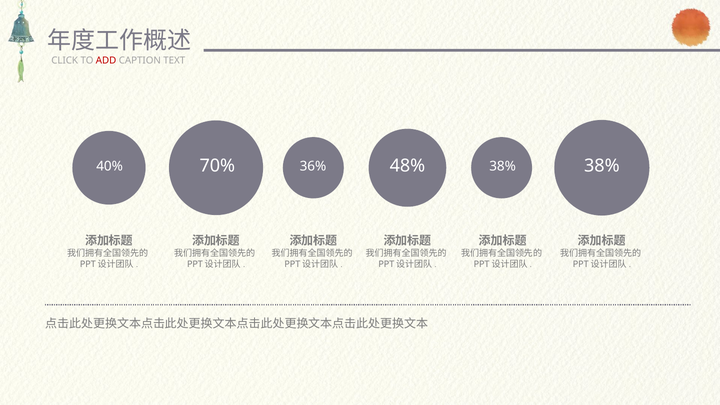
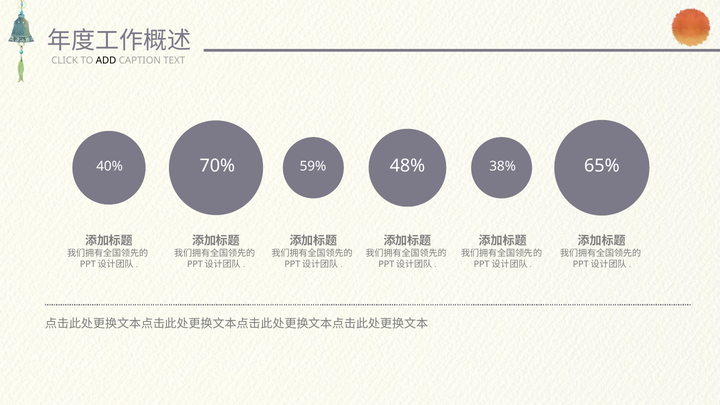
ADD colour: red -> black (106, 61)
36%: 36% -> 59% (313, 166)
38% 38%: 38% -> 65% (602, 166)
